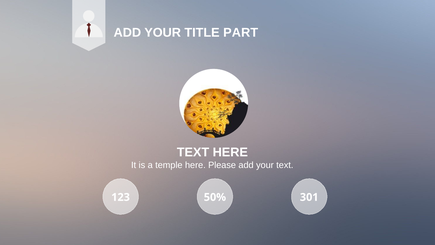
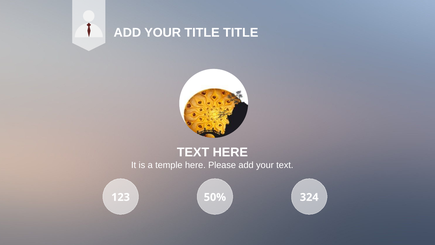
TITLE PART: PART -> TITLE (241, 33)
301: 301 -> 324 (309, 197)
